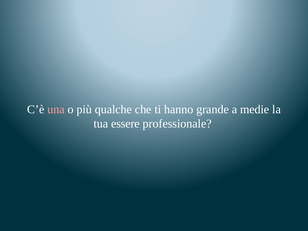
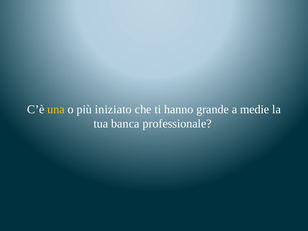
una colour: pink -> yellow (56, 109)
qualche: qualche -> iniziato (113, 109)
essere: essere -> banca (125, 124)
